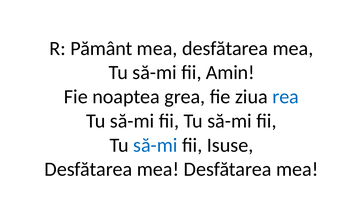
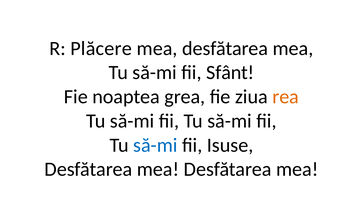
Pământ: Pământ -> Plăcere (101, 48)
Amin: Amin -> Sfânt (230, 73)
rea colour: blue -> orange (286, 97)
